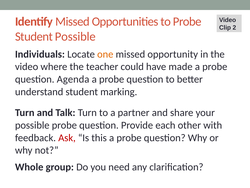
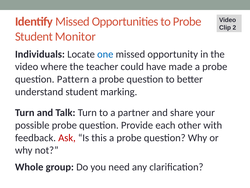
Student Possible: Possible -> Monitor (75, 36)
one colour: orange -> blue (105, 54)
Agenda: Agenda -> Pattern (73, 79)
